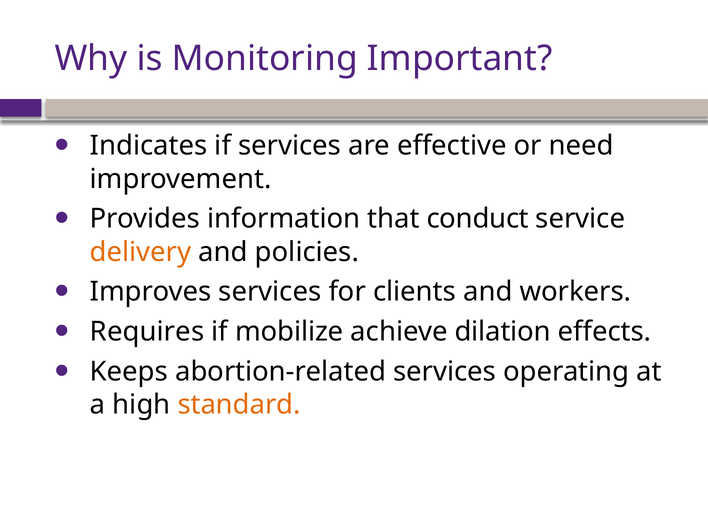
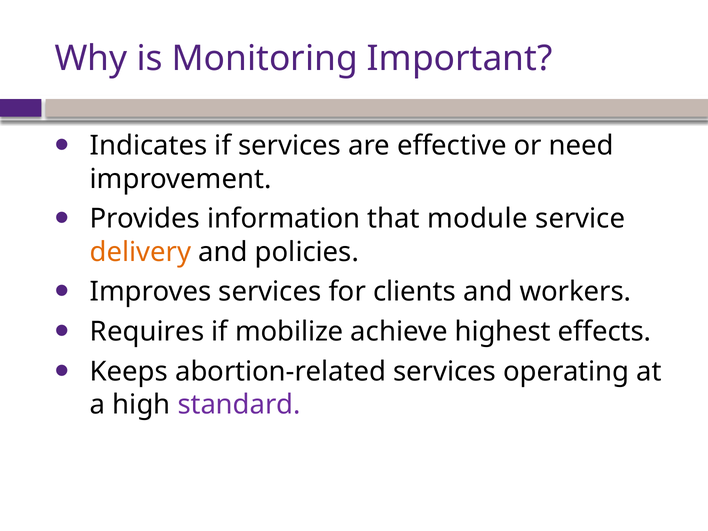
conduct: conduct -> module (477, 219)
dilation: dilation -> highest (503, 332)
standard colour: orange -> purple (239, 405)
